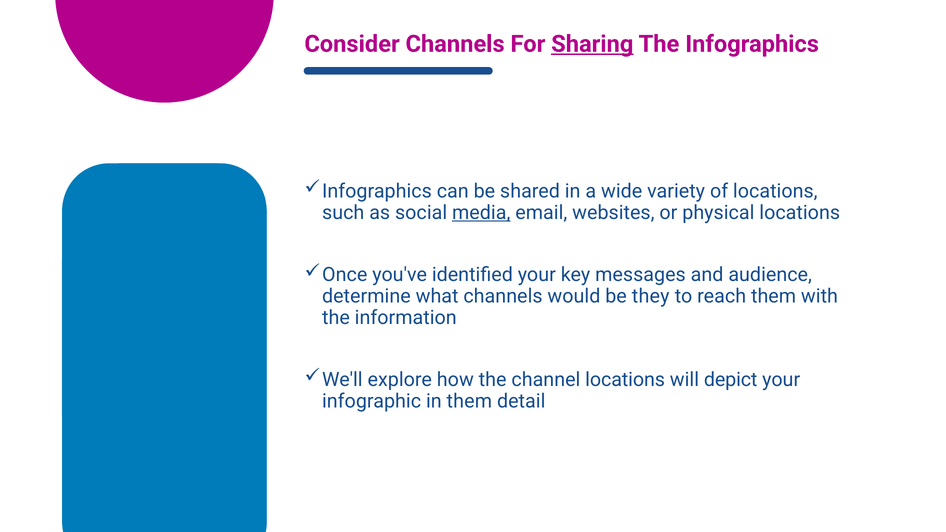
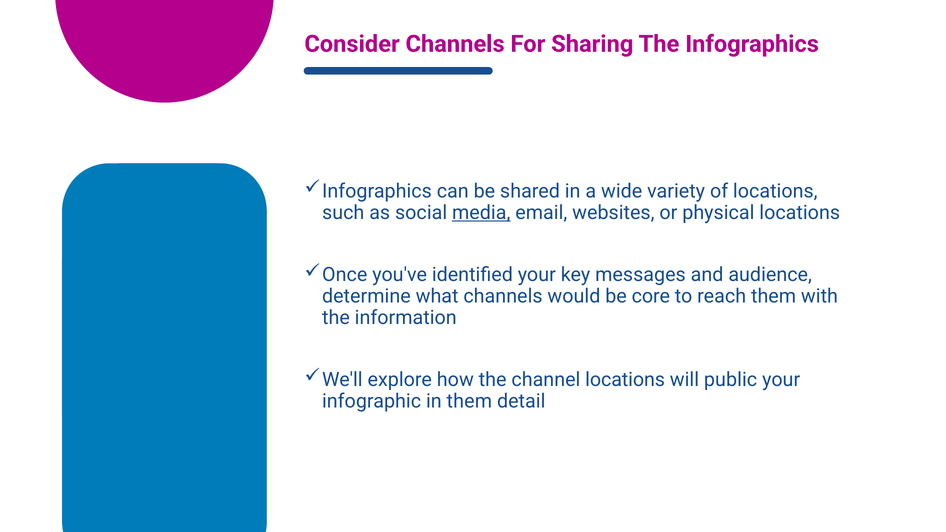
Sharing underline: present -> none (592, 44)
they: they -> core (651, 296)
depict: depict -> public (731, 380)
